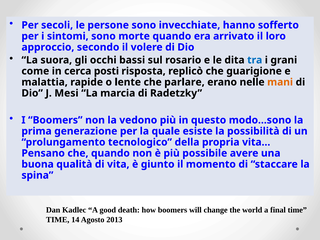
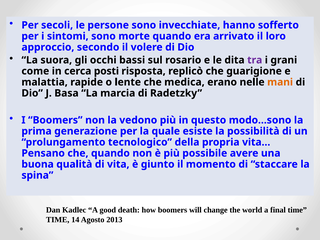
tra colour: blue -> purple (255, 60)
parlare: parlare -> medica (184, 82)
Mesi: Mesi -> Basa (67, 93)
